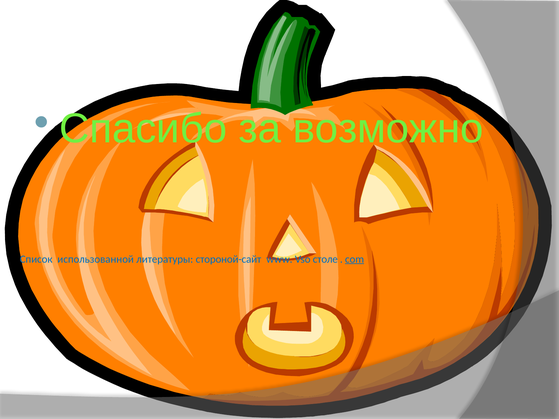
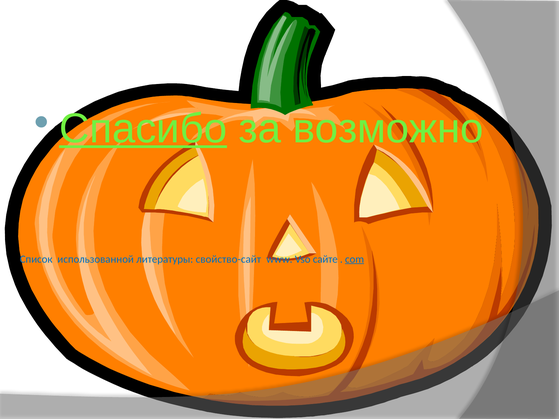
Спасибо underline: none -> present (143, 129)
стороной-сайт: стороной-сайт -> свойство-сайт (228, 259)
столе: столе -> сайте (325, 259)
